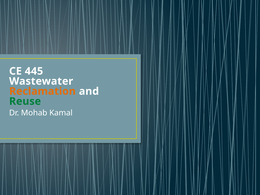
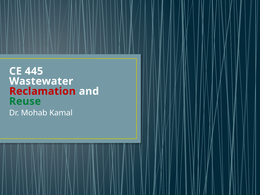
Reclamation colour: orange -> red (42, 91)
